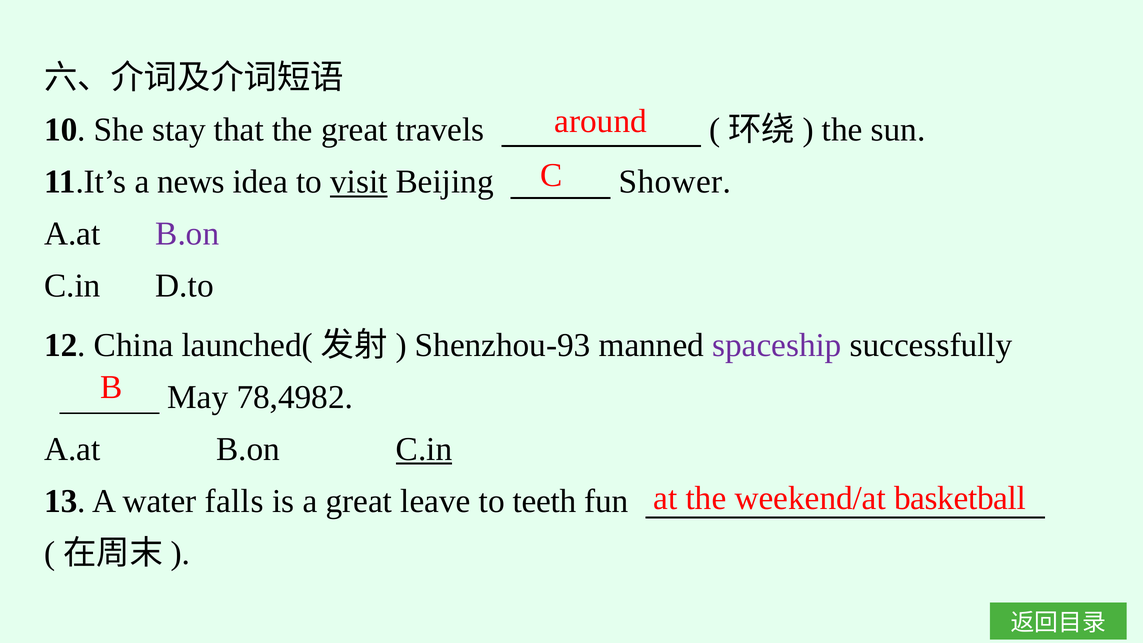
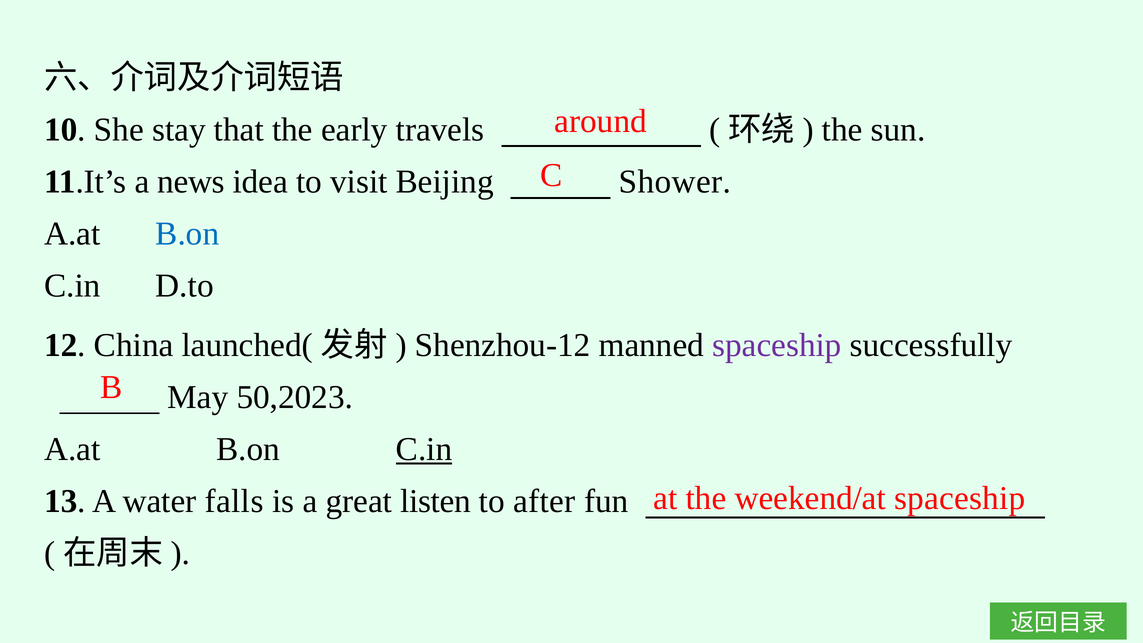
the great: great -> early (354, 130)
visit underline: present -> none (359, 182)
B.on colour: purple -> blue (187, 234)
Shenzhou-93: Shenzhou-93 -> Shenzhou-12 (503, 345)
78,4982: 78,4982 -> 50,2023 (295, 397)
weekend/at basketball: basketball -> spaceship (960, 498)
leave: leave -> listen (436, 501)
teeth: teeth -> after (544, 501)
